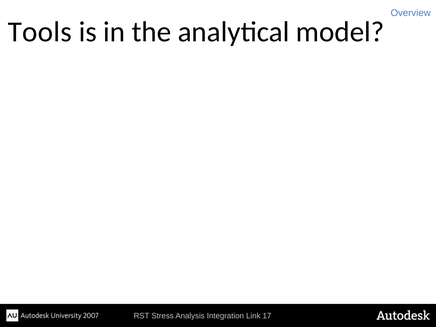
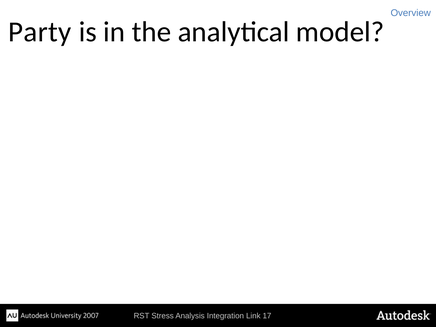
Tools: Tools -> Party (40, 32)
